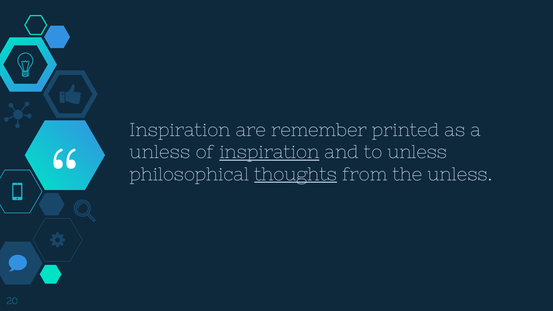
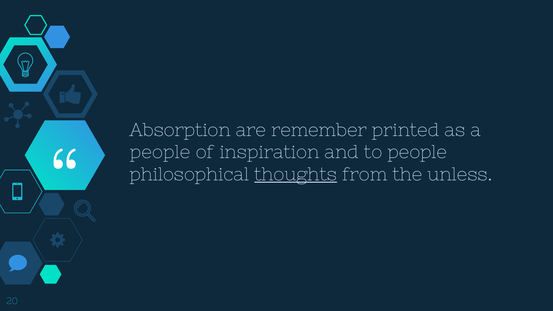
Inspiration: Inspiration -> Absorption (180, 130)
unless: unless -> people (160, 152)
inspiration underline: present -> none (269, 152)
to unless: unless -> people (417, 152)
